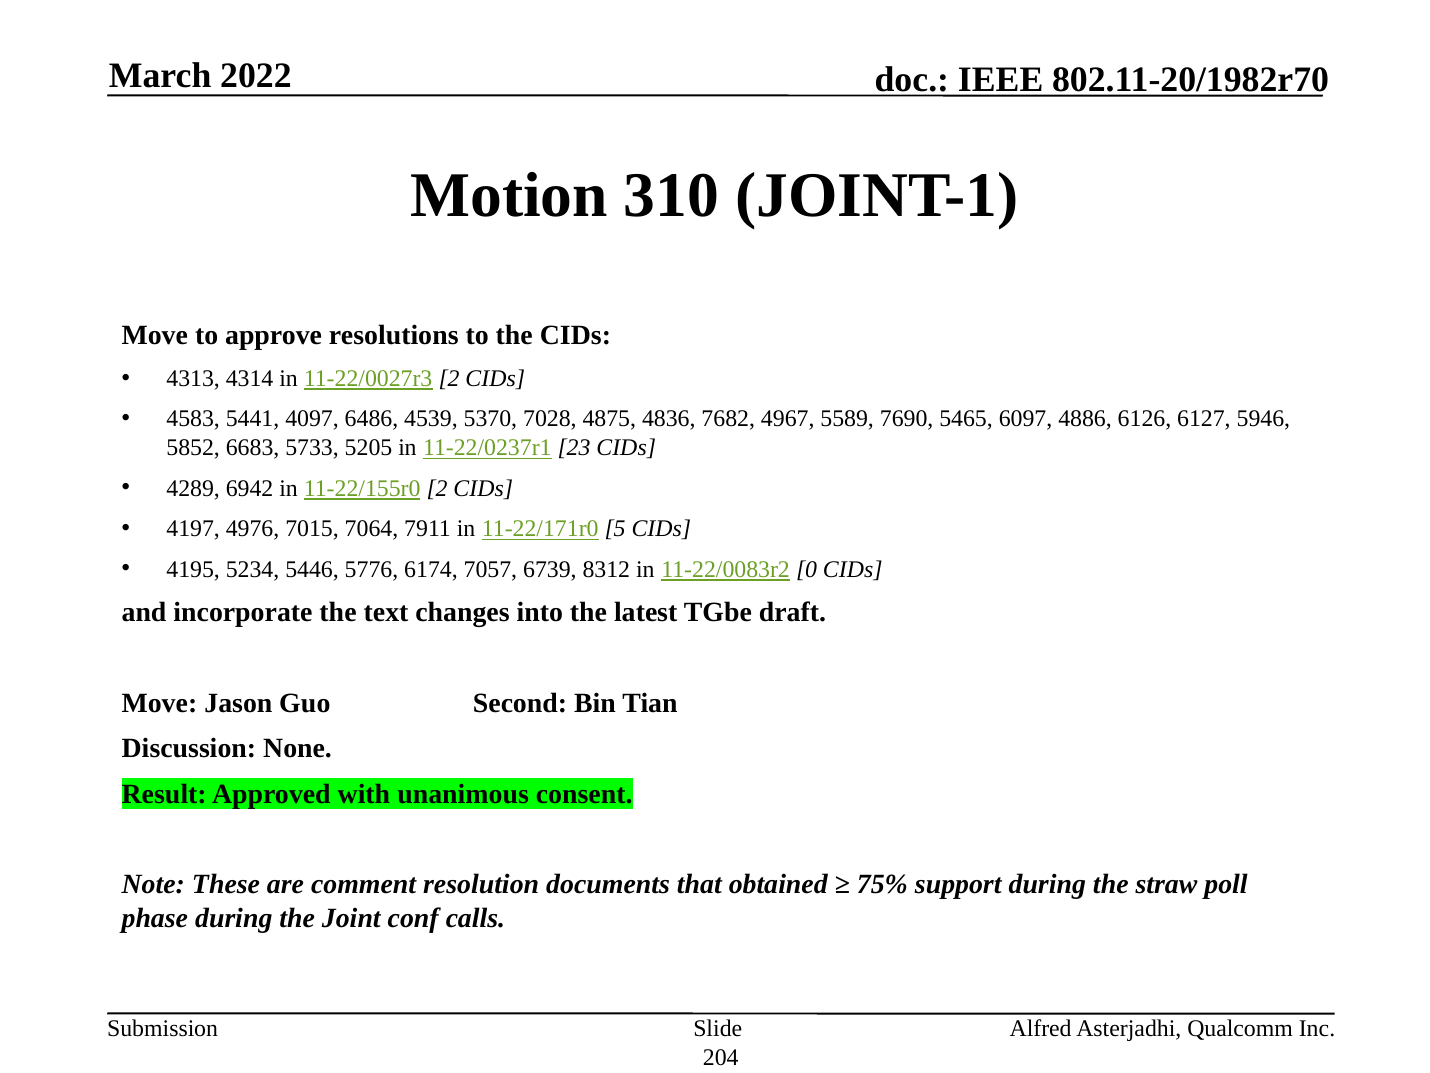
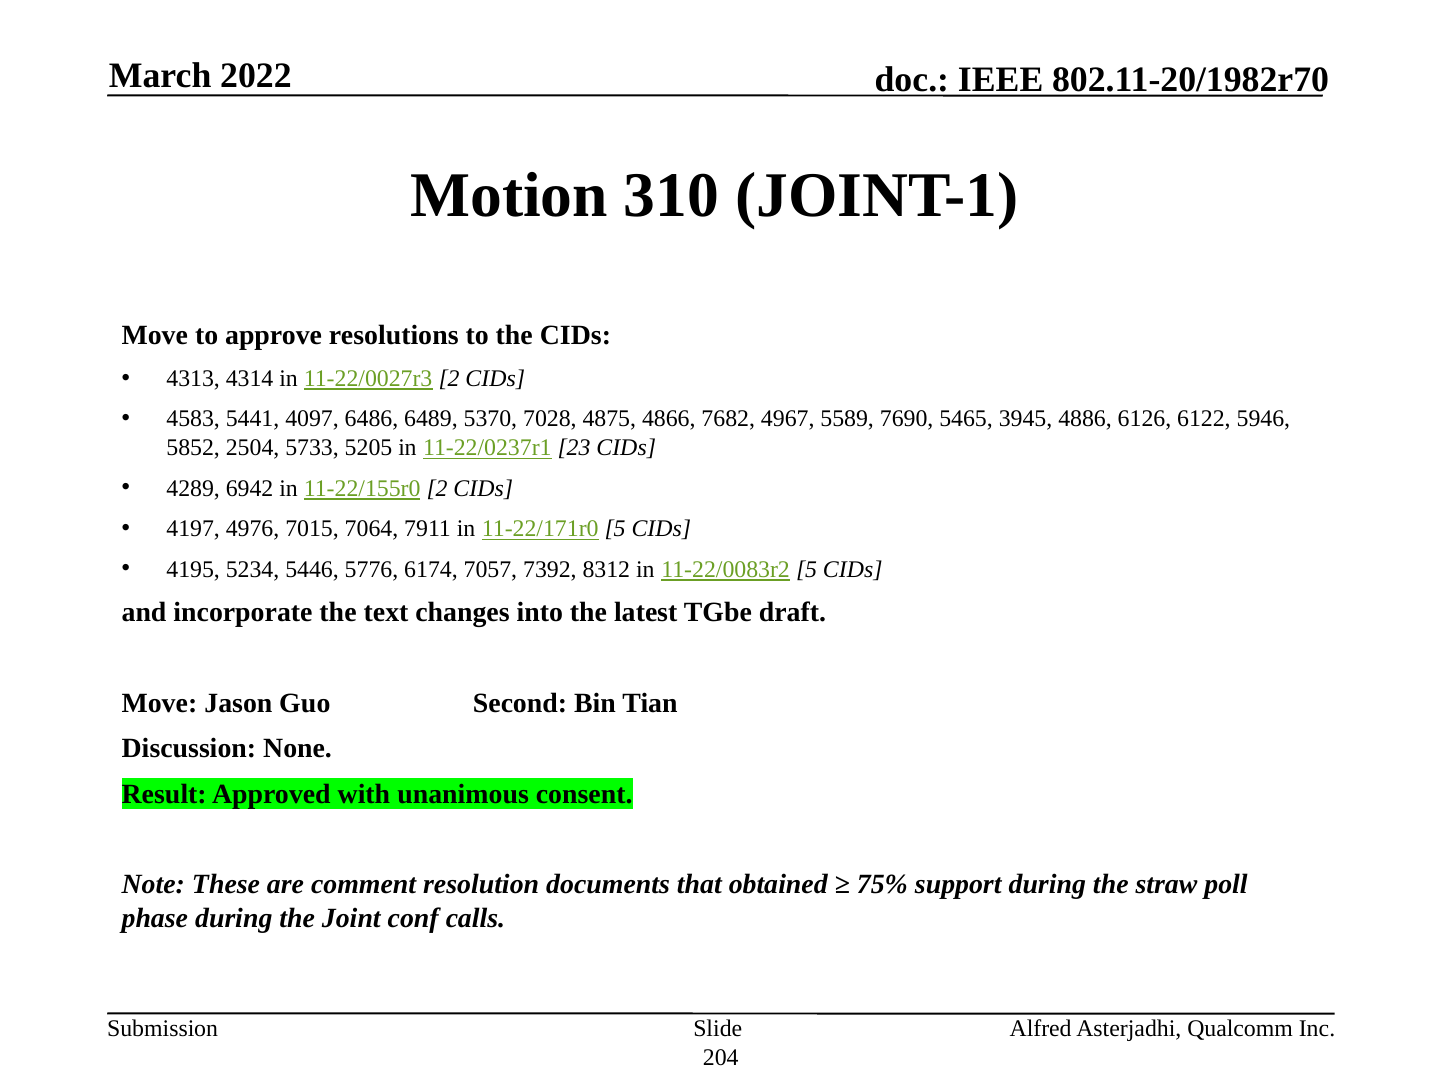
4539: 4539 -> 6489 (431, 419)
4836: 4836 -> 4866 (669, 419)
6097: 6097 -> 3945 (1026, 419)
6127: 6127 -> 6122 (1204, 419)
6683: 6683 -> 2504 (253, 447)
6739: 6739 -> 7392 (550, 569)
11-22/0083r2 0: 0 -> 5 (807, 569)
